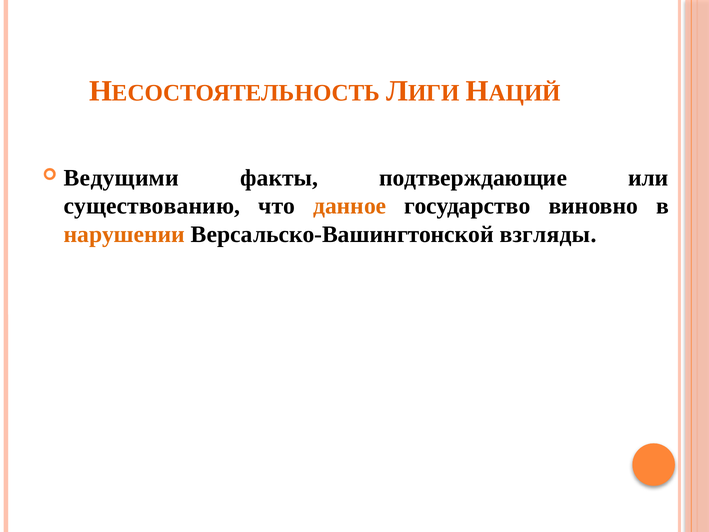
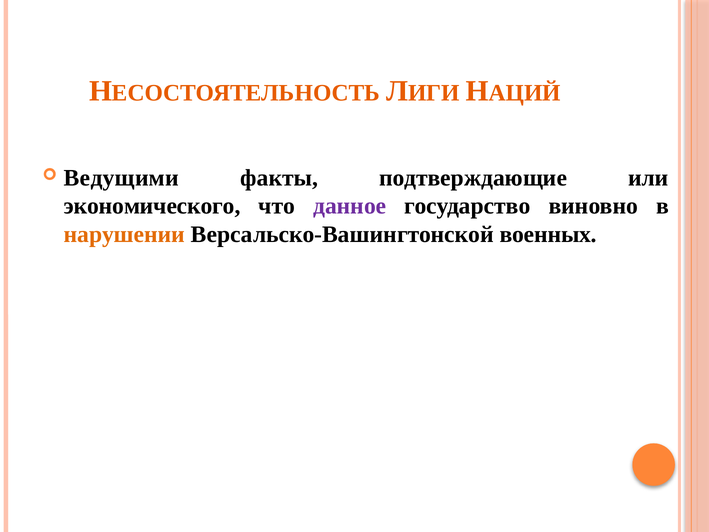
существованию: существованию -> экономического (152, 206)
данное colour: orange -> purple (350, 206)
взгляды: взгляды -> военных (548, 234)
